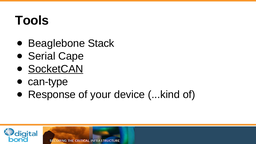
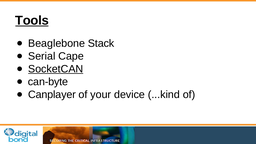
Tools underline: none -> present (32, 20)
can-type: can-type -> can-byte (48, 82)
Response: Response -> Canplayer (52, 95)
